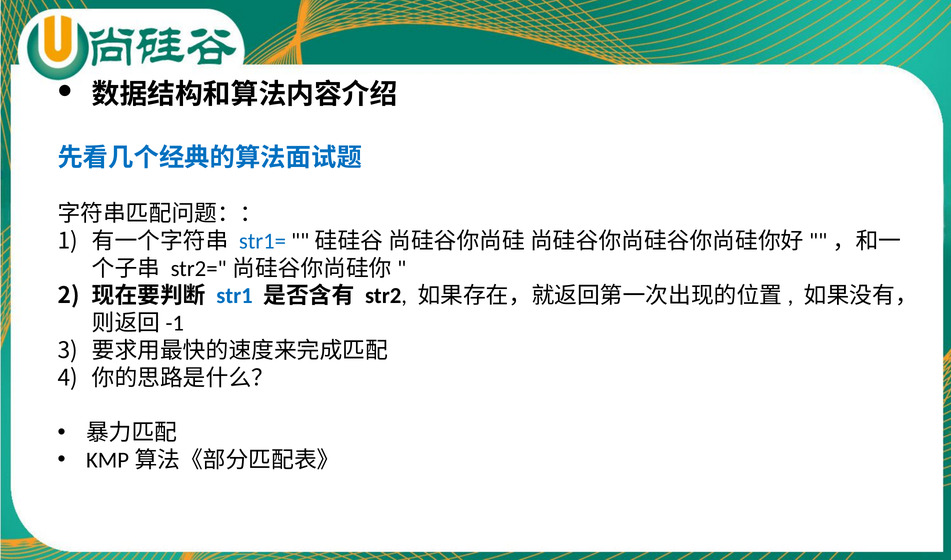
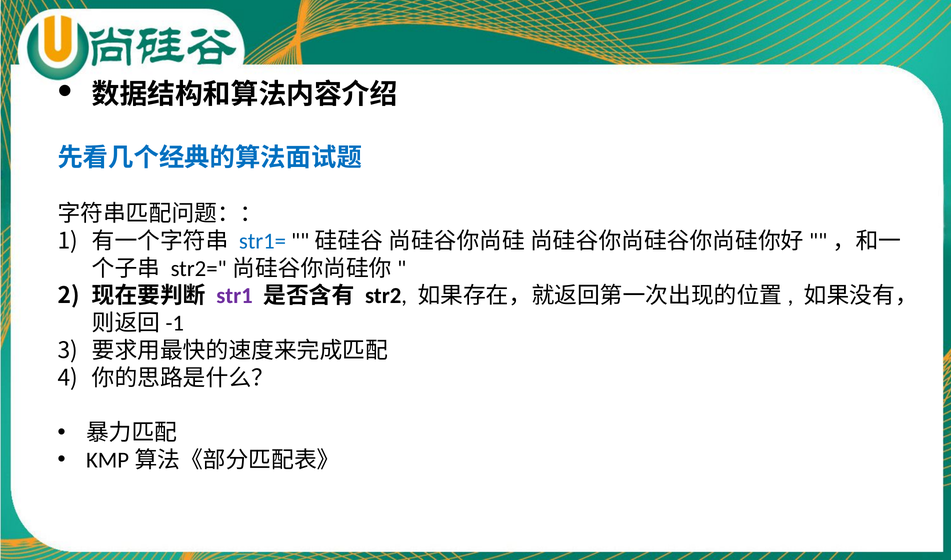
str1 colour: blue -> purple (235, 296)
